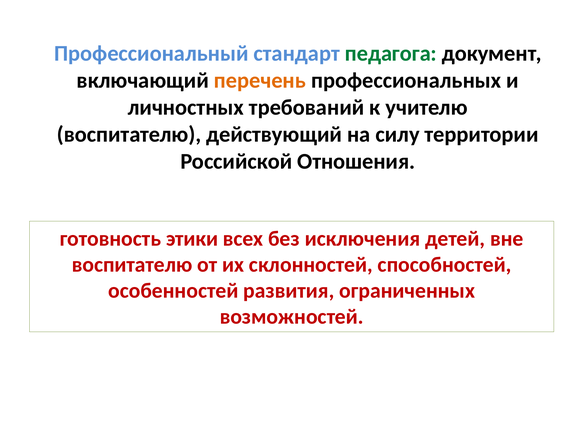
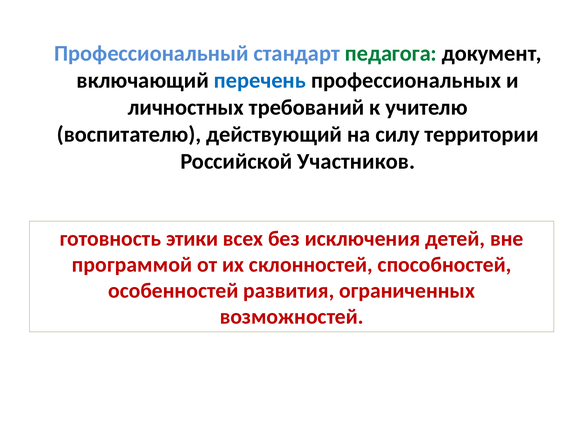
перечень colour: orange -> blue (260, 80)
Отношения: Отношения -> Участников (356, 161)
воспитателю: воспитателю -> программой (132, 265)
